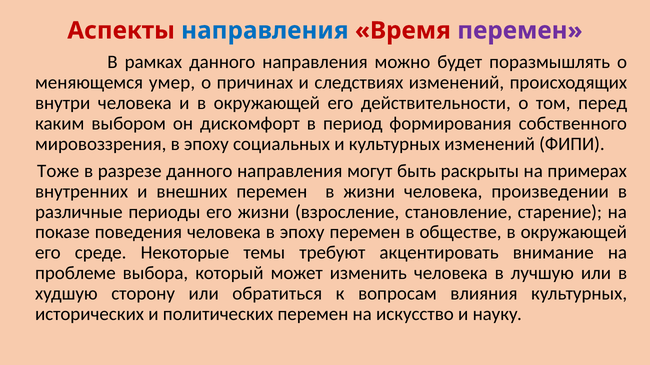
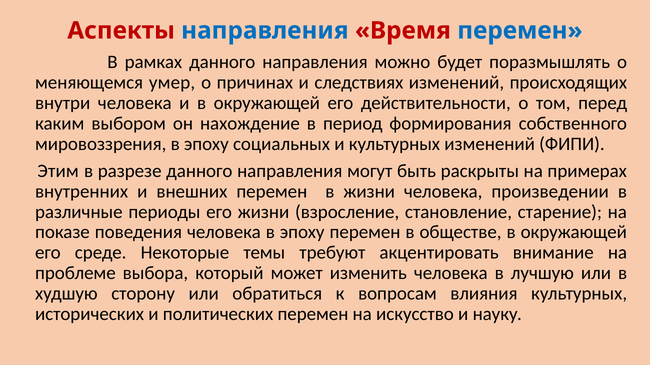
перемен colour: purple -> blue (520, 31)
дискомфорт: дискомфорт -> нахождение (250, 124)
Тоже: Тоже -> Этим (58, 171)
